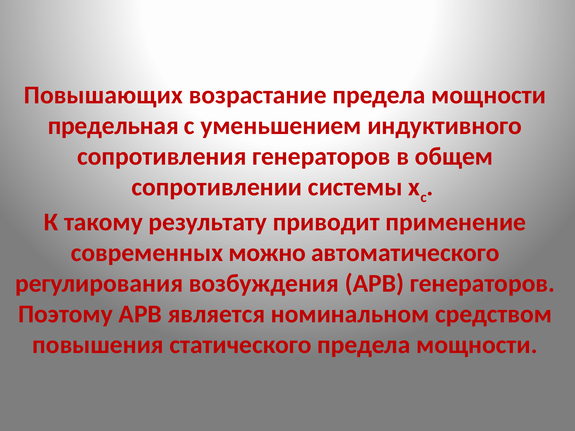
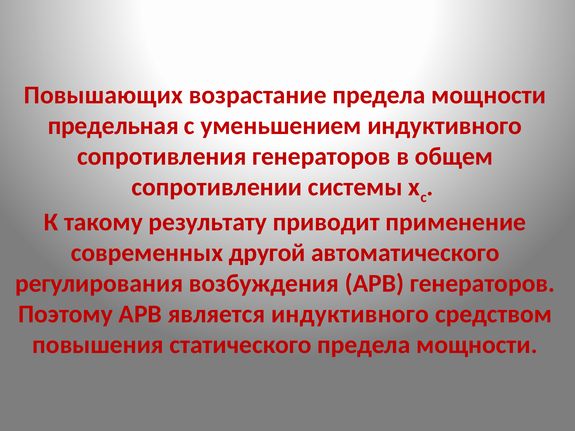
можно: можно -> другой (267, 253)
является номинальном: номинальном -> индуктивного (350, 314)
